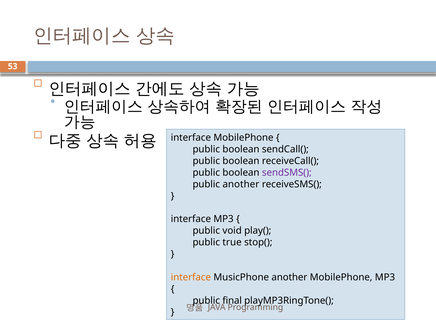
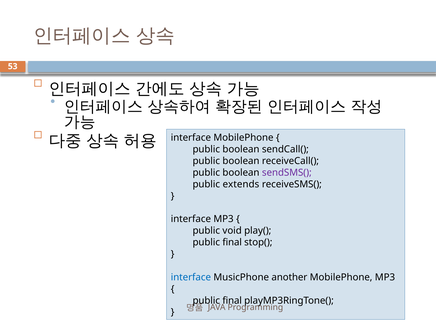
public another: another -> extends (241, 184)
true: true -> final (232, 242)
interface colour: orange -> blue (191, 277)
